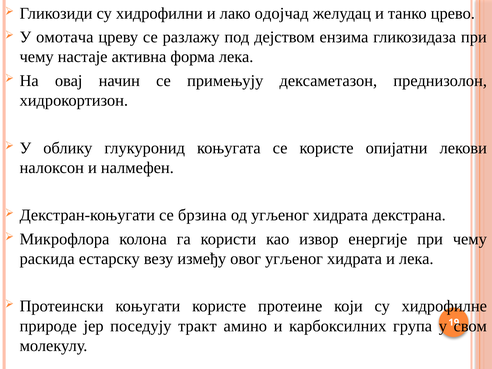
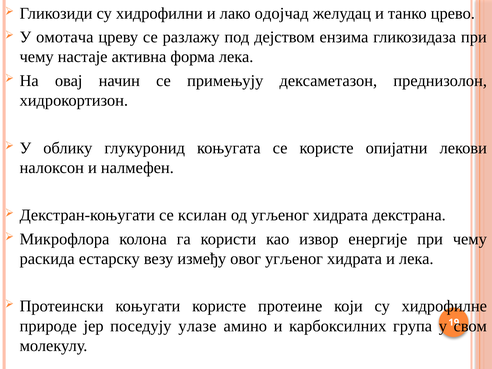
брзина: брзина -> ксилан (202, 215)
тракт: тракт -> улазе (197, 326)
